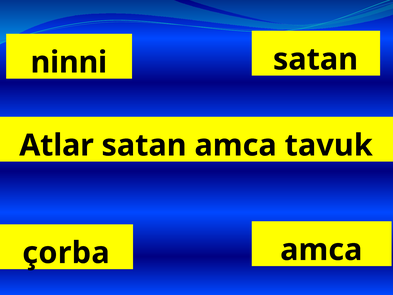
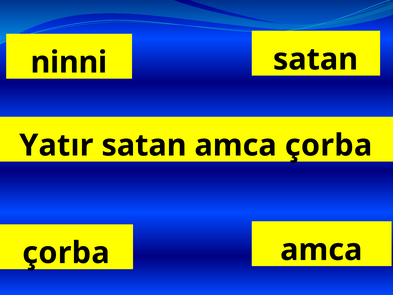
Atlar: Atlar -> Yatır (56, 145)
amca tavuk: tavuk -> çorba (329, 145)
